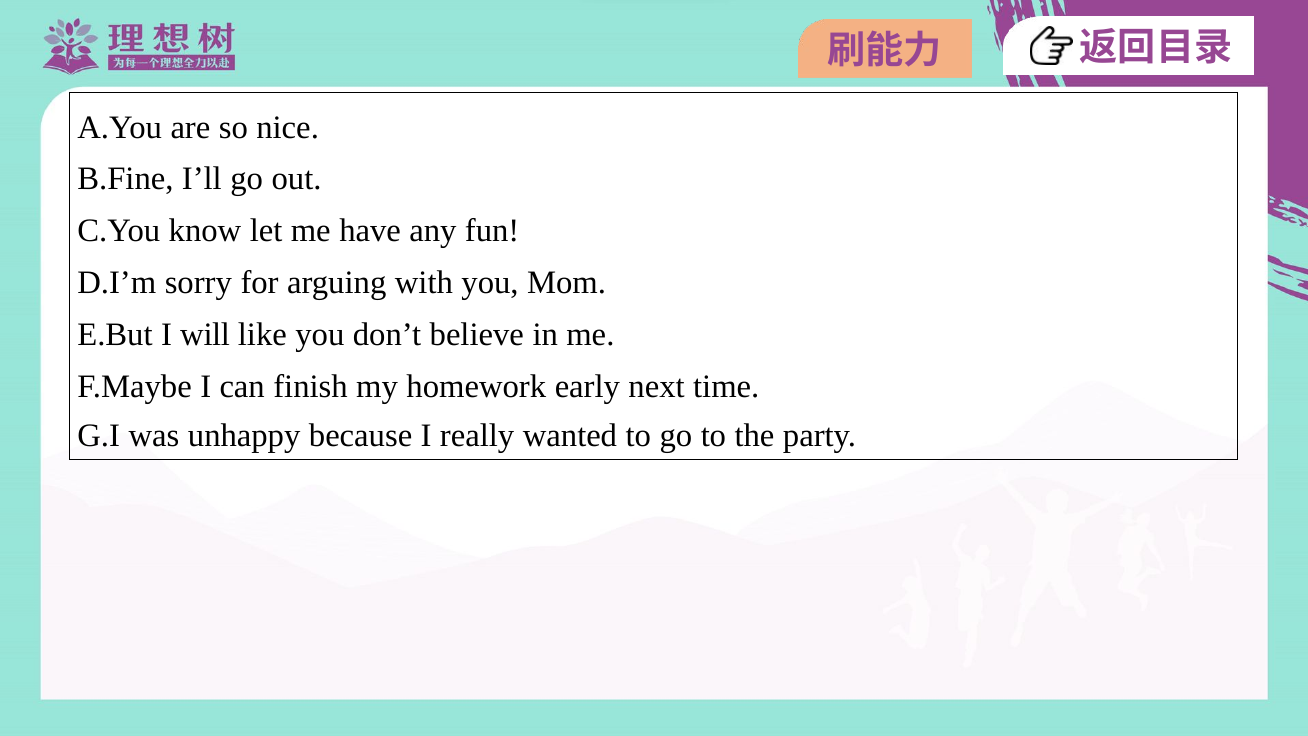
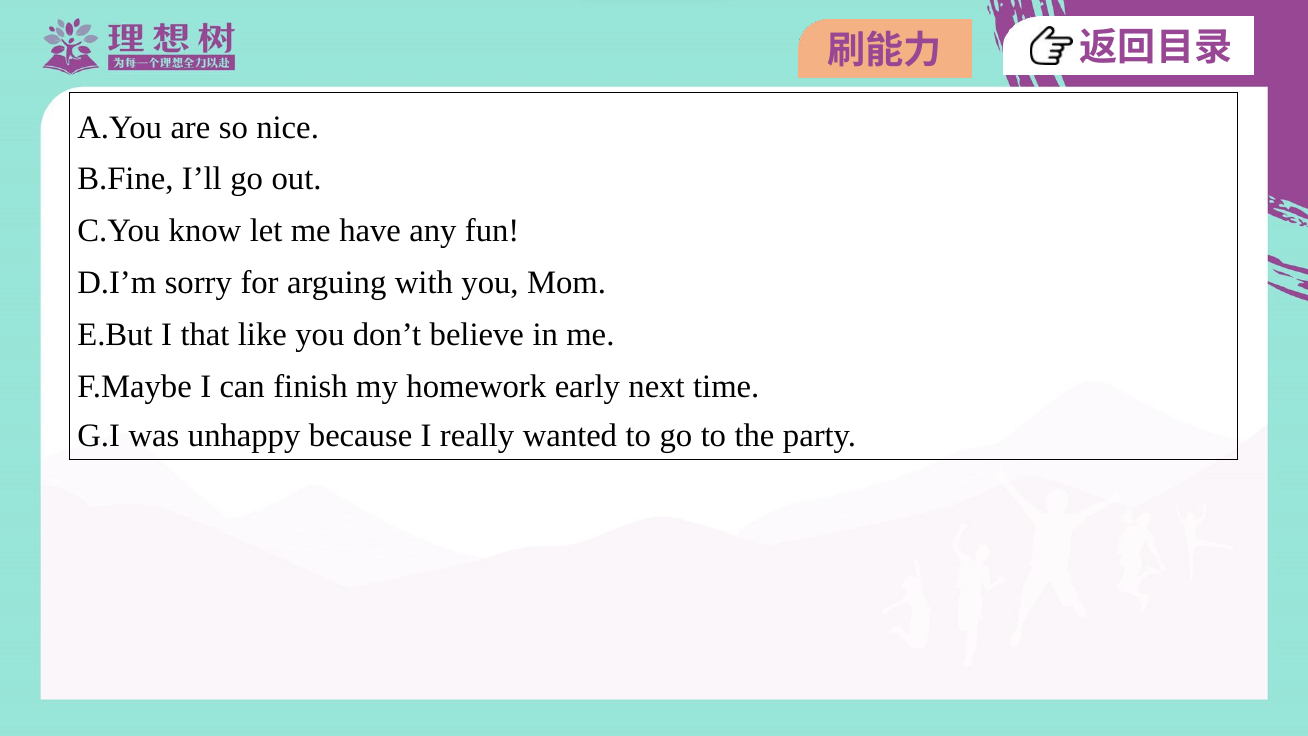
will: will -> that (205, 334)
